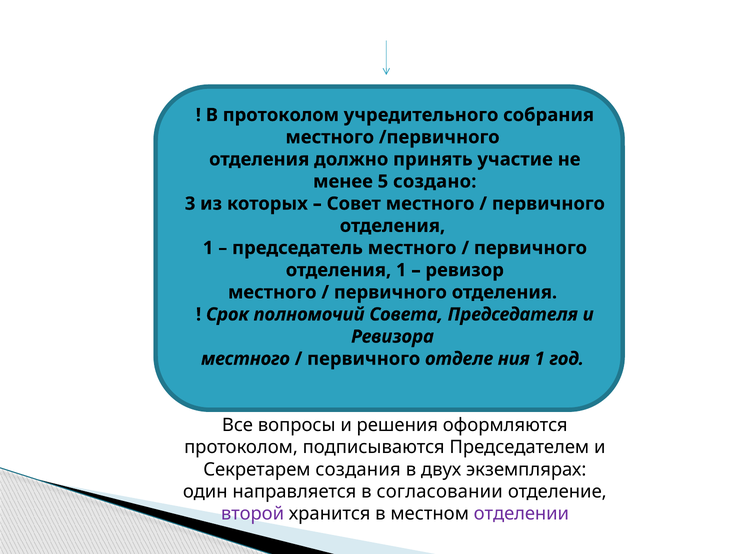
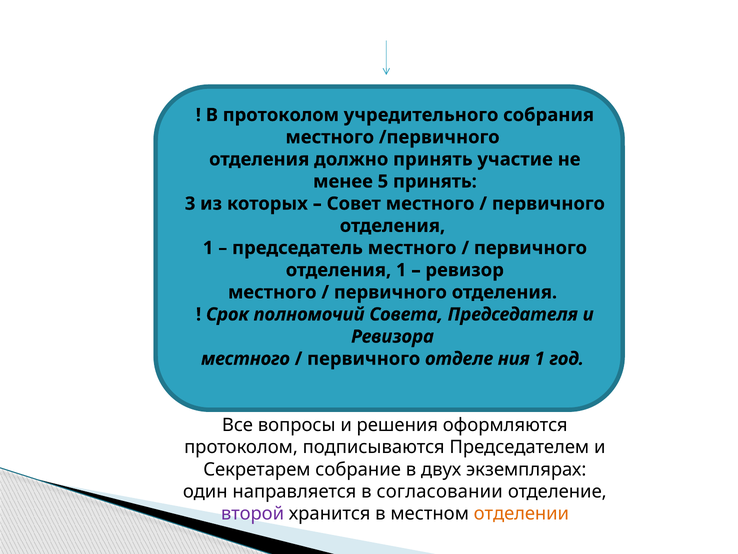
5 создано: создано -> принять (435, 181)
создания: создания -> собрание (358, 469)
отделении colour: purple -> orange (521, 513)
